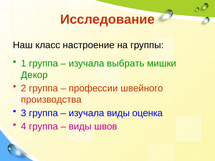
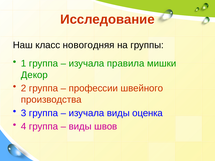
настроение: настроение -> новогодняя (89, 45)
выбрать: выбрать -> правила (126, 64)
